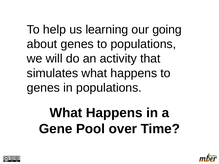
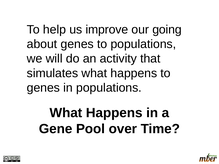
learning: learning -> improve (107, 30)
